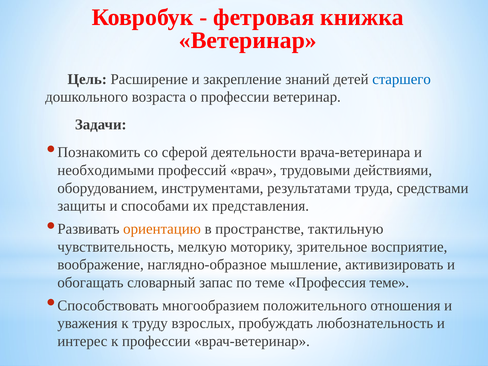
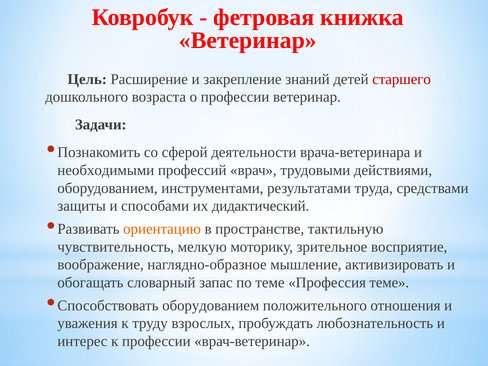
старшего colour: blue -> red (402, 79)
представления: представления -> дидактический (261, 206)
Способствовать многообразием: многообразием -> оборудованием (211, 305)
